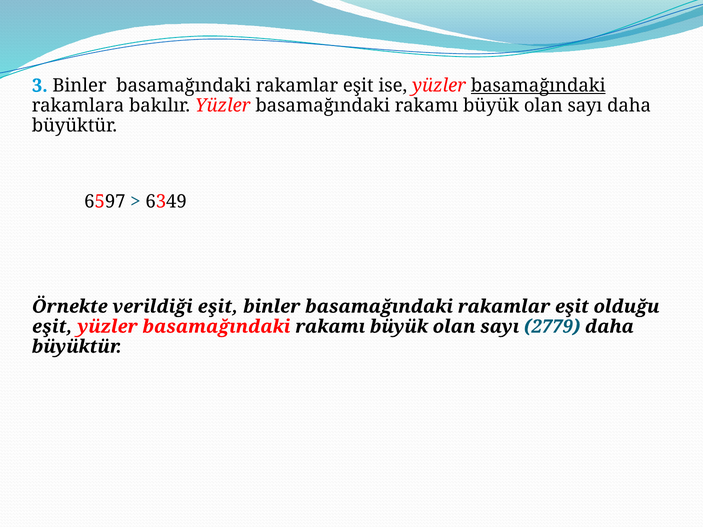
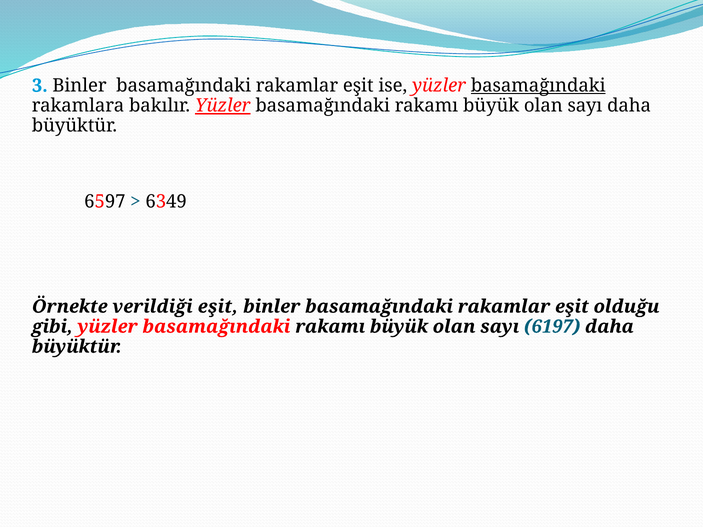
Yüzler underline: none -> present (223, 106)
eşit: eşit -> gibi (52, 327)
2779: 2779 -> 6197 (552, 327)
